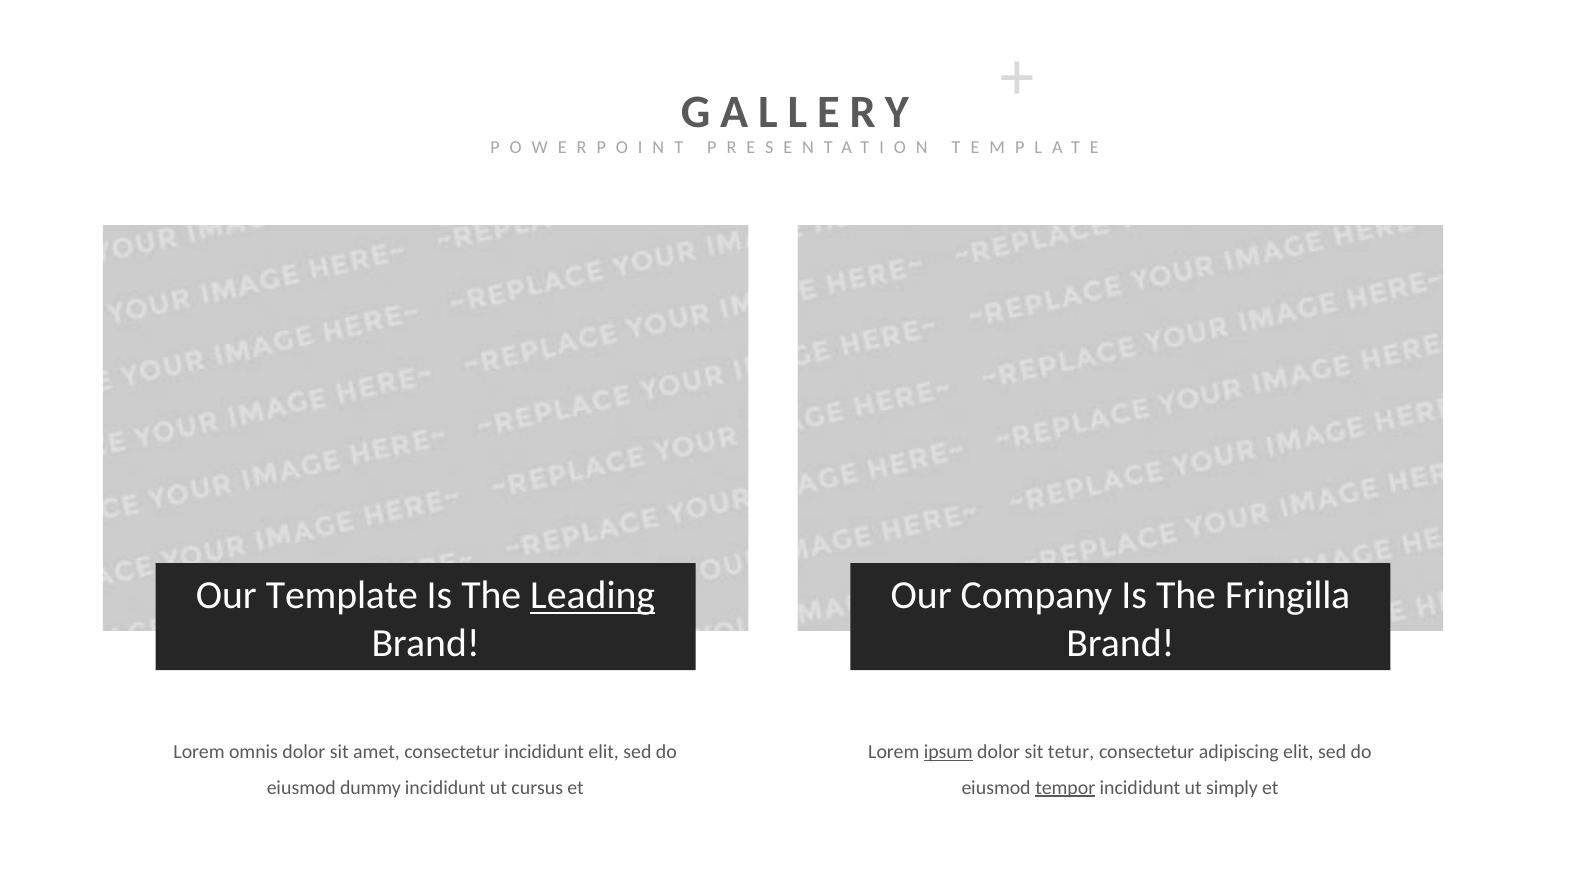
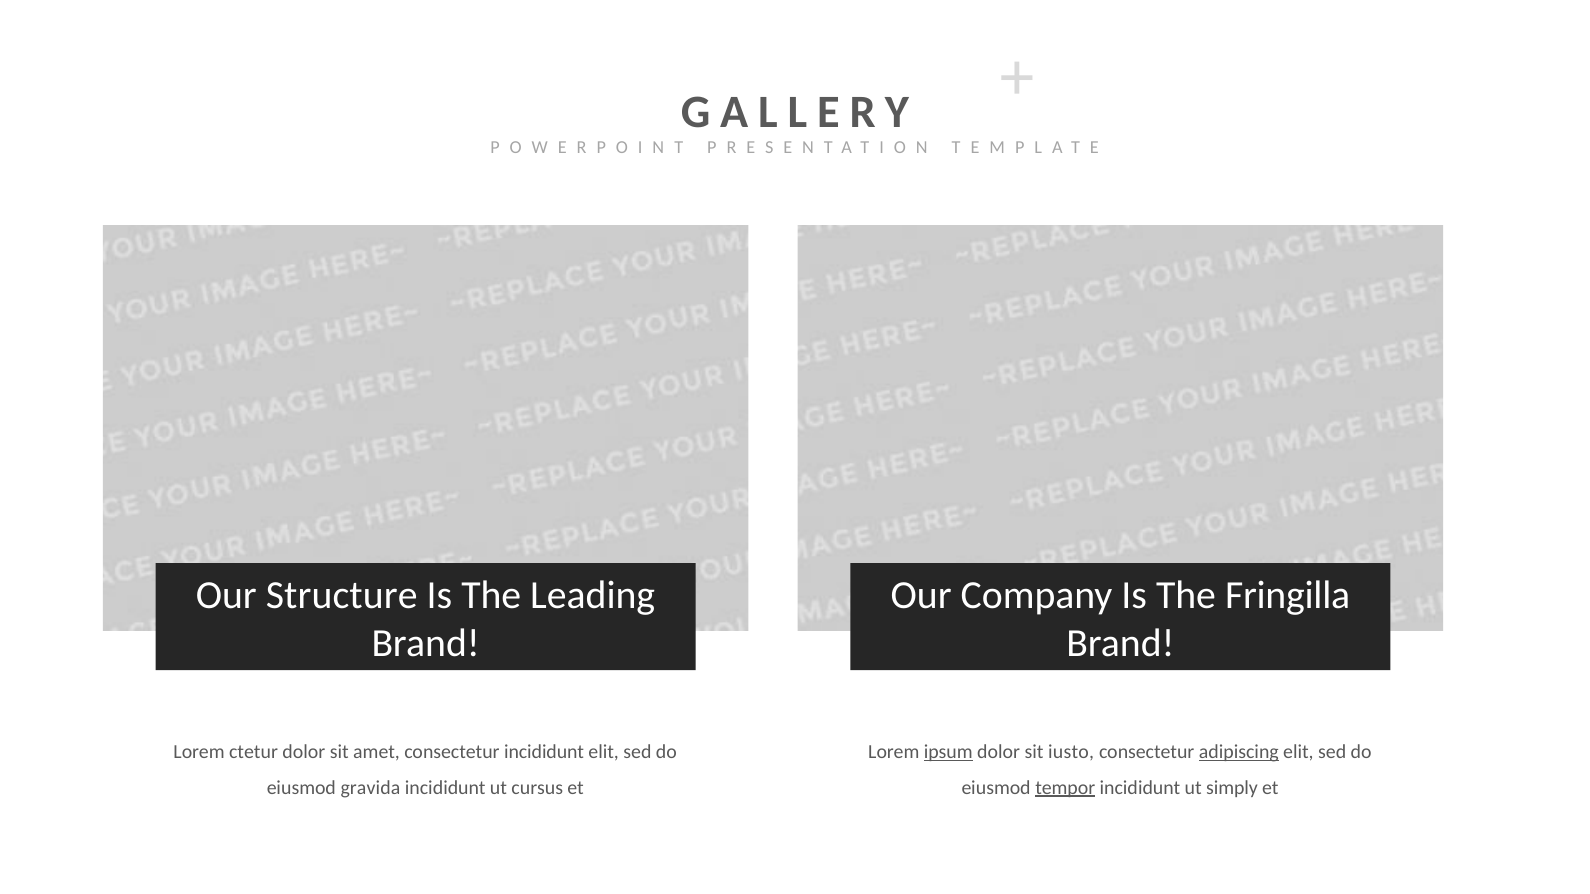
Template: Template -> Structure (342, 596)
Leading underline: present -> none (593, 596)
omnis: omnis -> ctetur (253, 752)
tetur: tetur -> iusto (1071, 752)
adipiscing underline: none -> present (1239, 752)
dummy: dummy -> gravida (370, 788)
